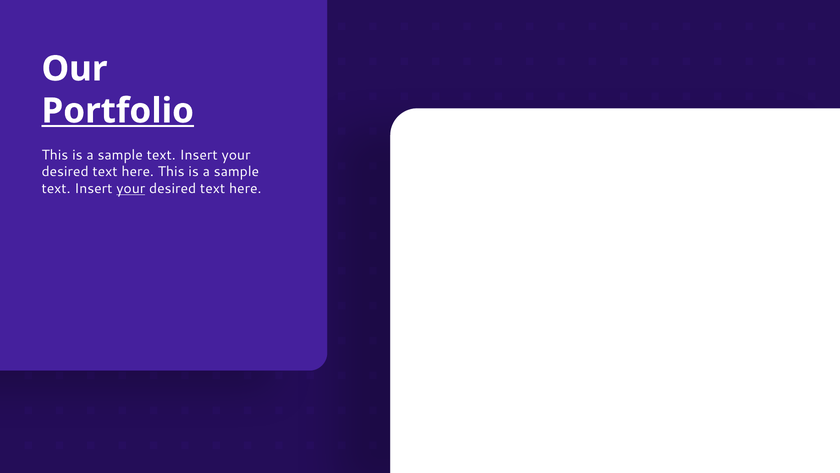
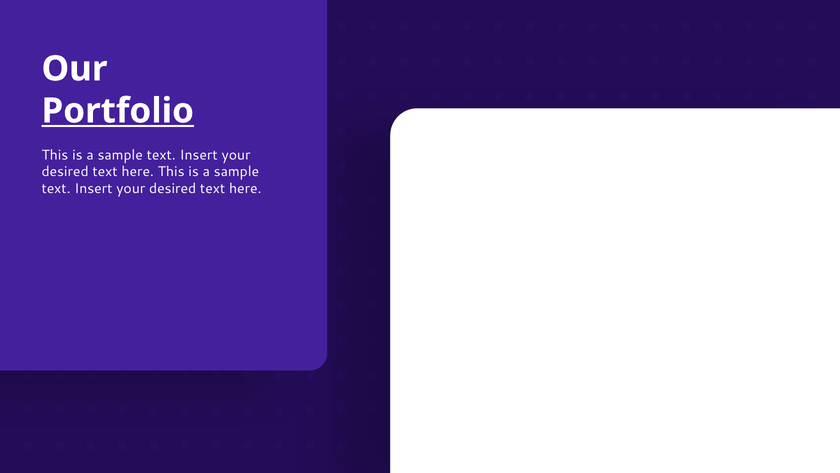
your underline: present -> none (131, 188)
